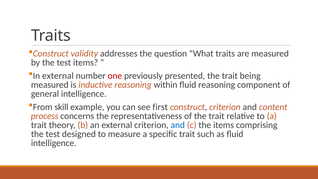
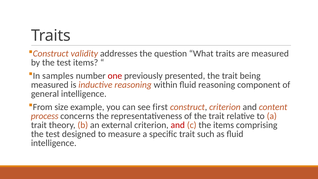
In external: external -> samples (58, 76)
skill: skill -> size (61, 107)
and colour: blue -> red (178, 125)
